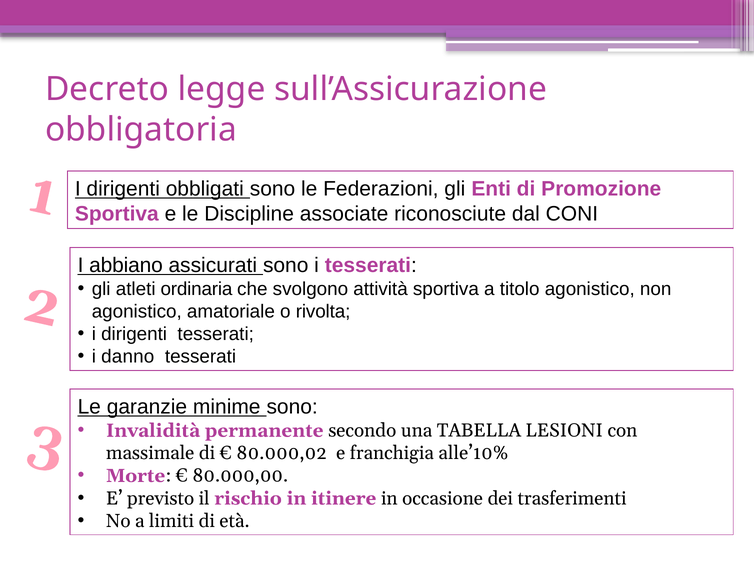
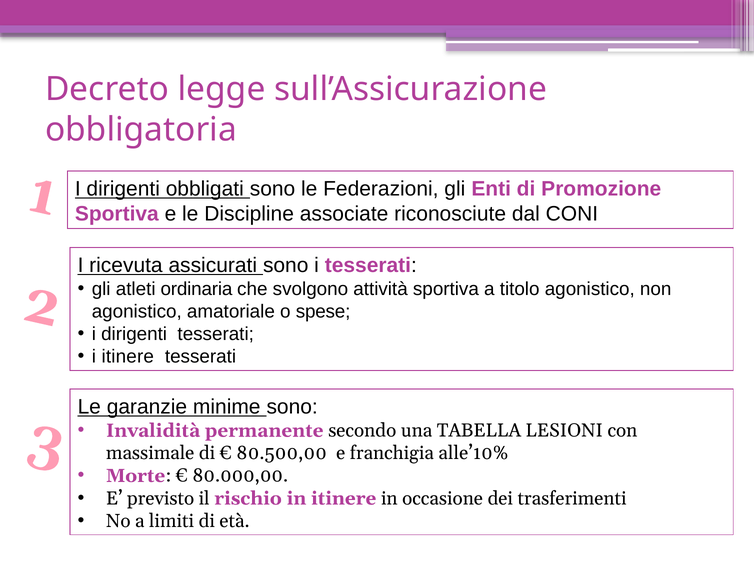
abbiano: abbiano -> ricevuta (126, 265)
rivolta: rivolta -> spese (323, 312)
i danno: danno -> itinere (128, 357)
80.000,02: 80.000,02 -> 80.500,00 (282, 454)
